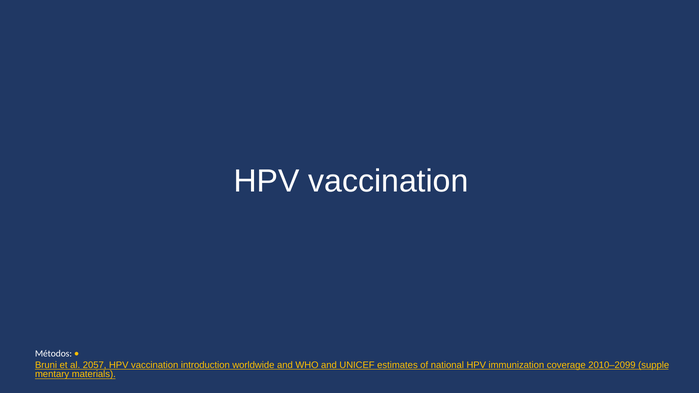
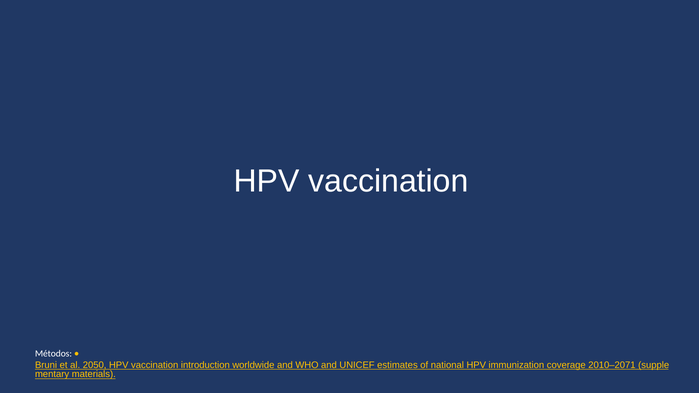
2057: 2057 -> 2050 (95, 365)
2010–2099: 2010–2099 -> 2010–2071 (612, 365)
